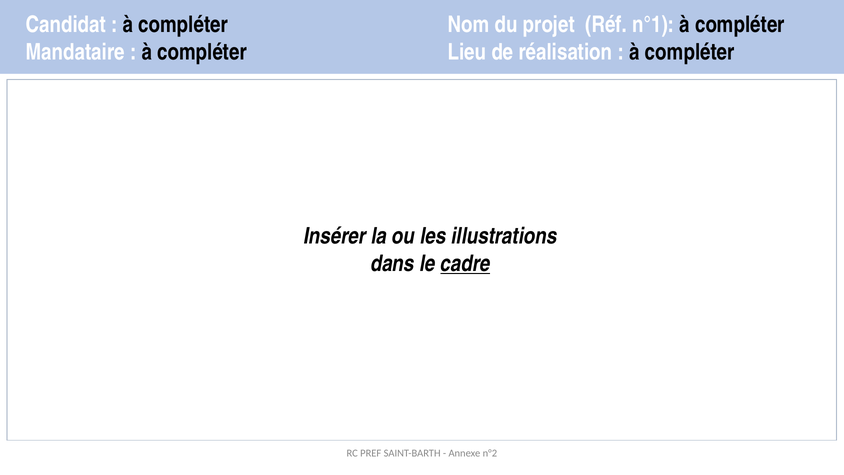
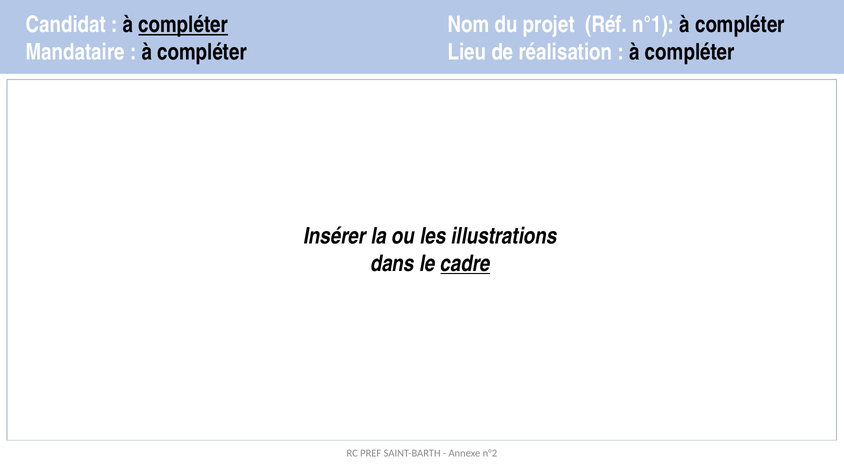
compléter underline: none -> present (183, 25)
